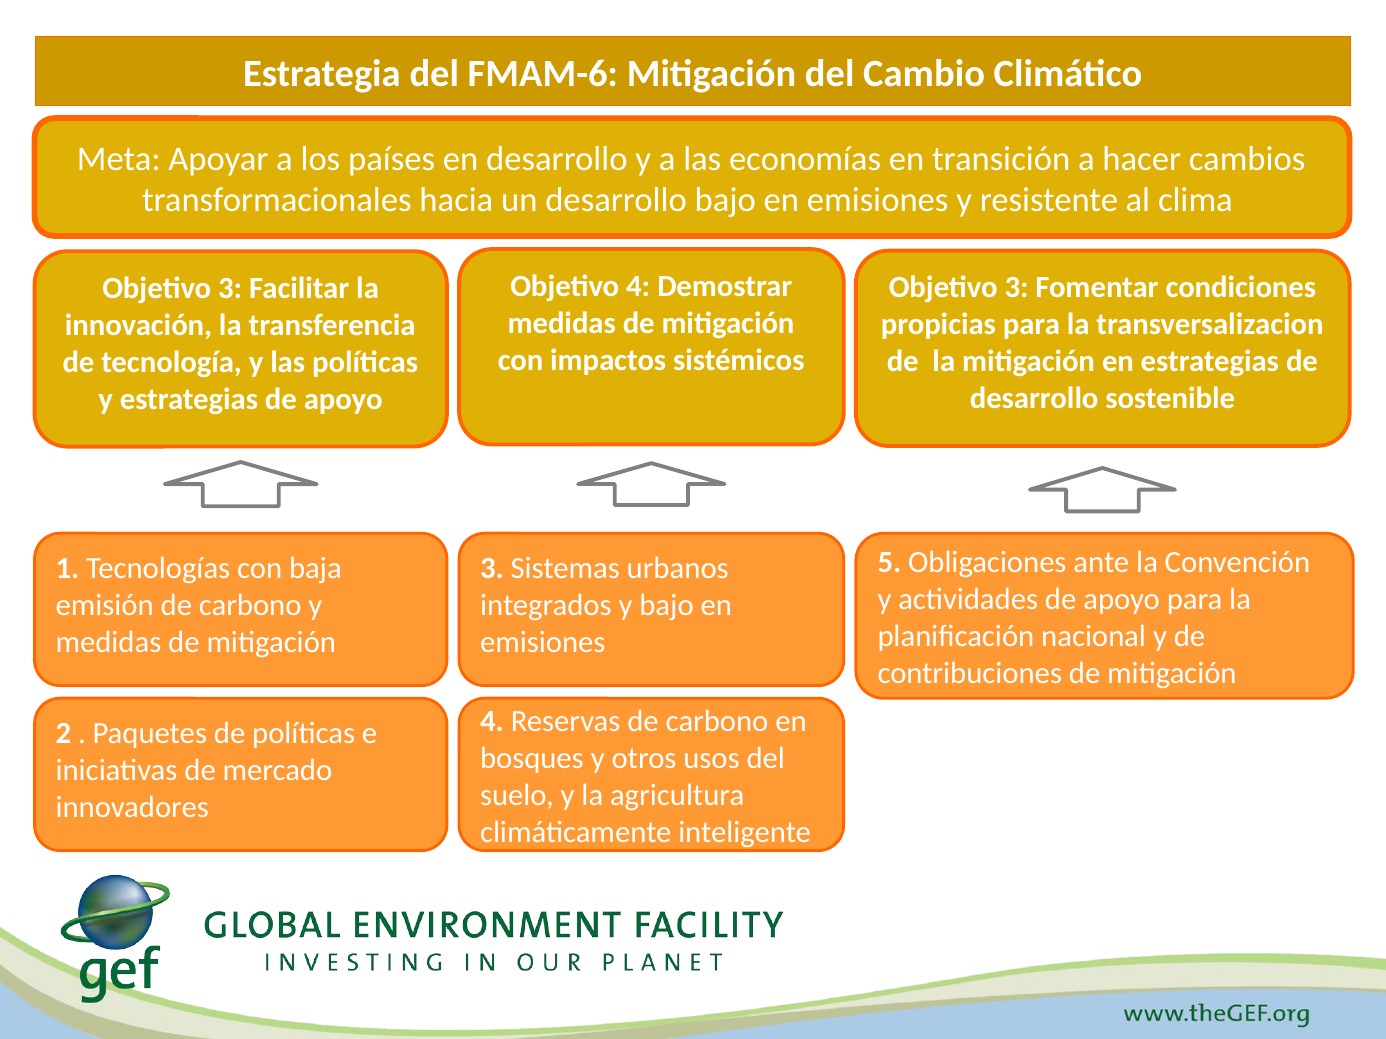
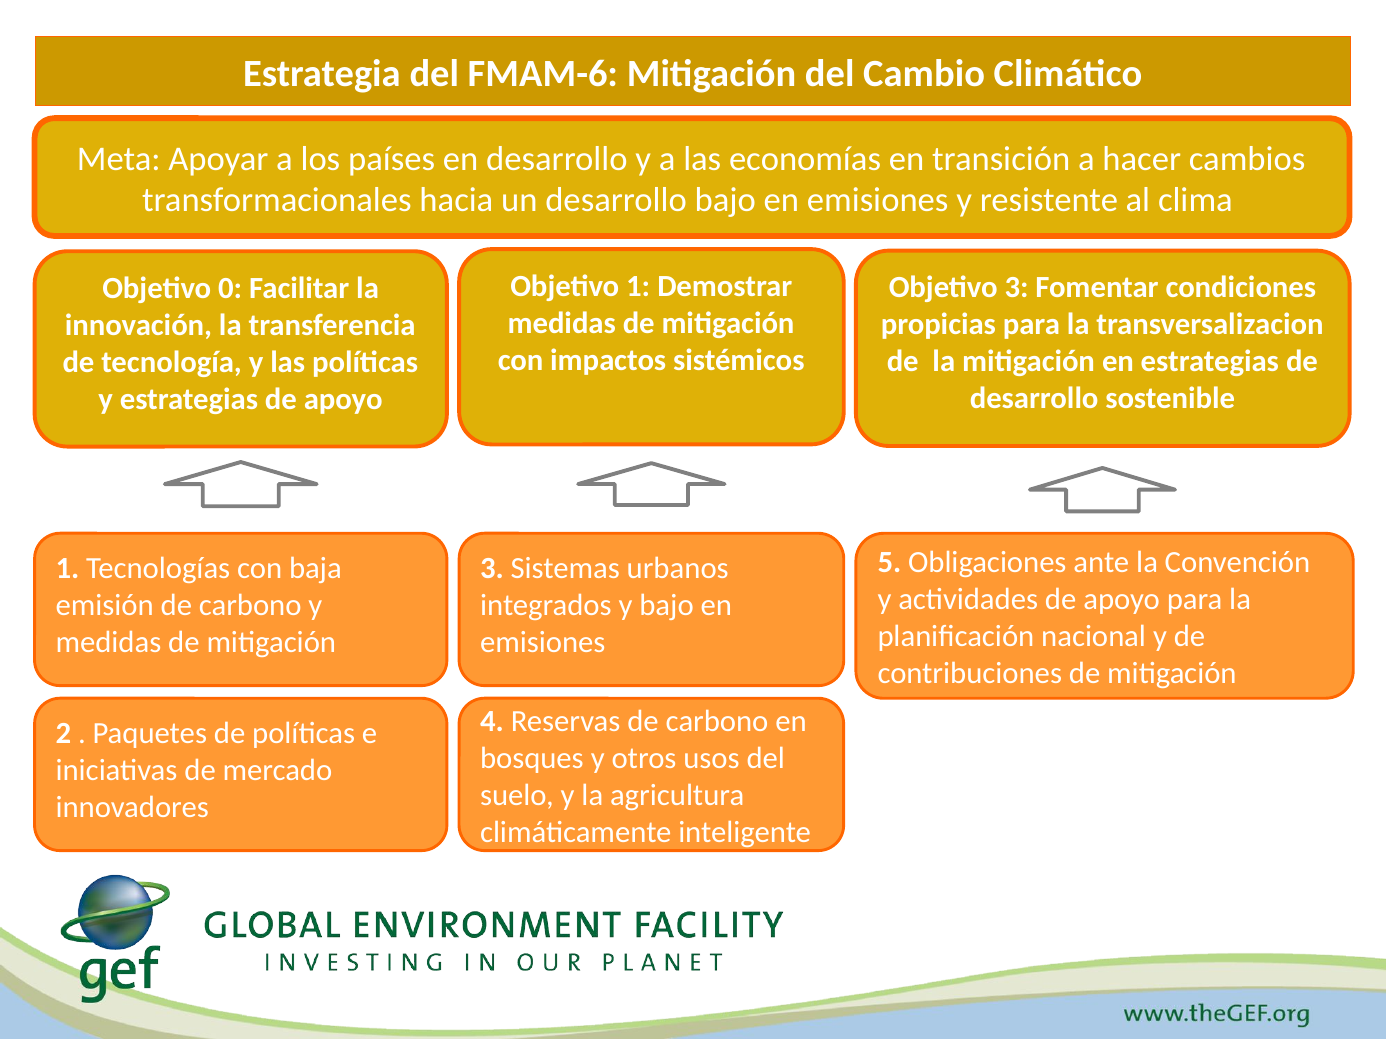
Objetivo 4: 4 -> 1 (638, 286)
3: 3 -> 0 (230, 288)
